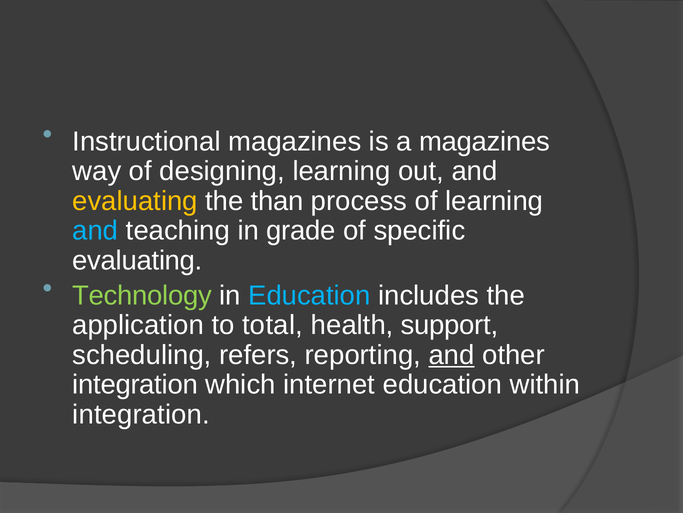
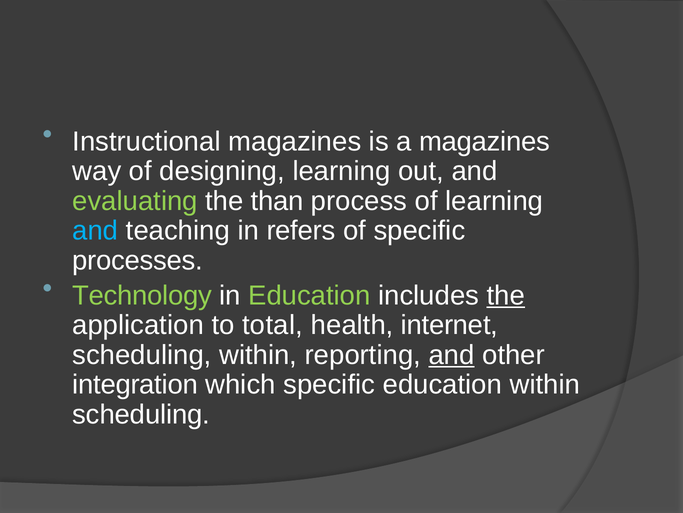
evaluating colour: yellow -> light green (135, 201)
grade: grade -> refers (301, 231)
evaluating: evaluating -> processes (137, 260)
Education colour: light blue -> light green (309, 295)
the underline: none -> present (506, 295)
support: support -> internet (449, 325)
scheduling refers: refers -> within (258, 354)
which internet: internet -> specific (329, 384)
integration: integration -> scheduling (141, 414)
